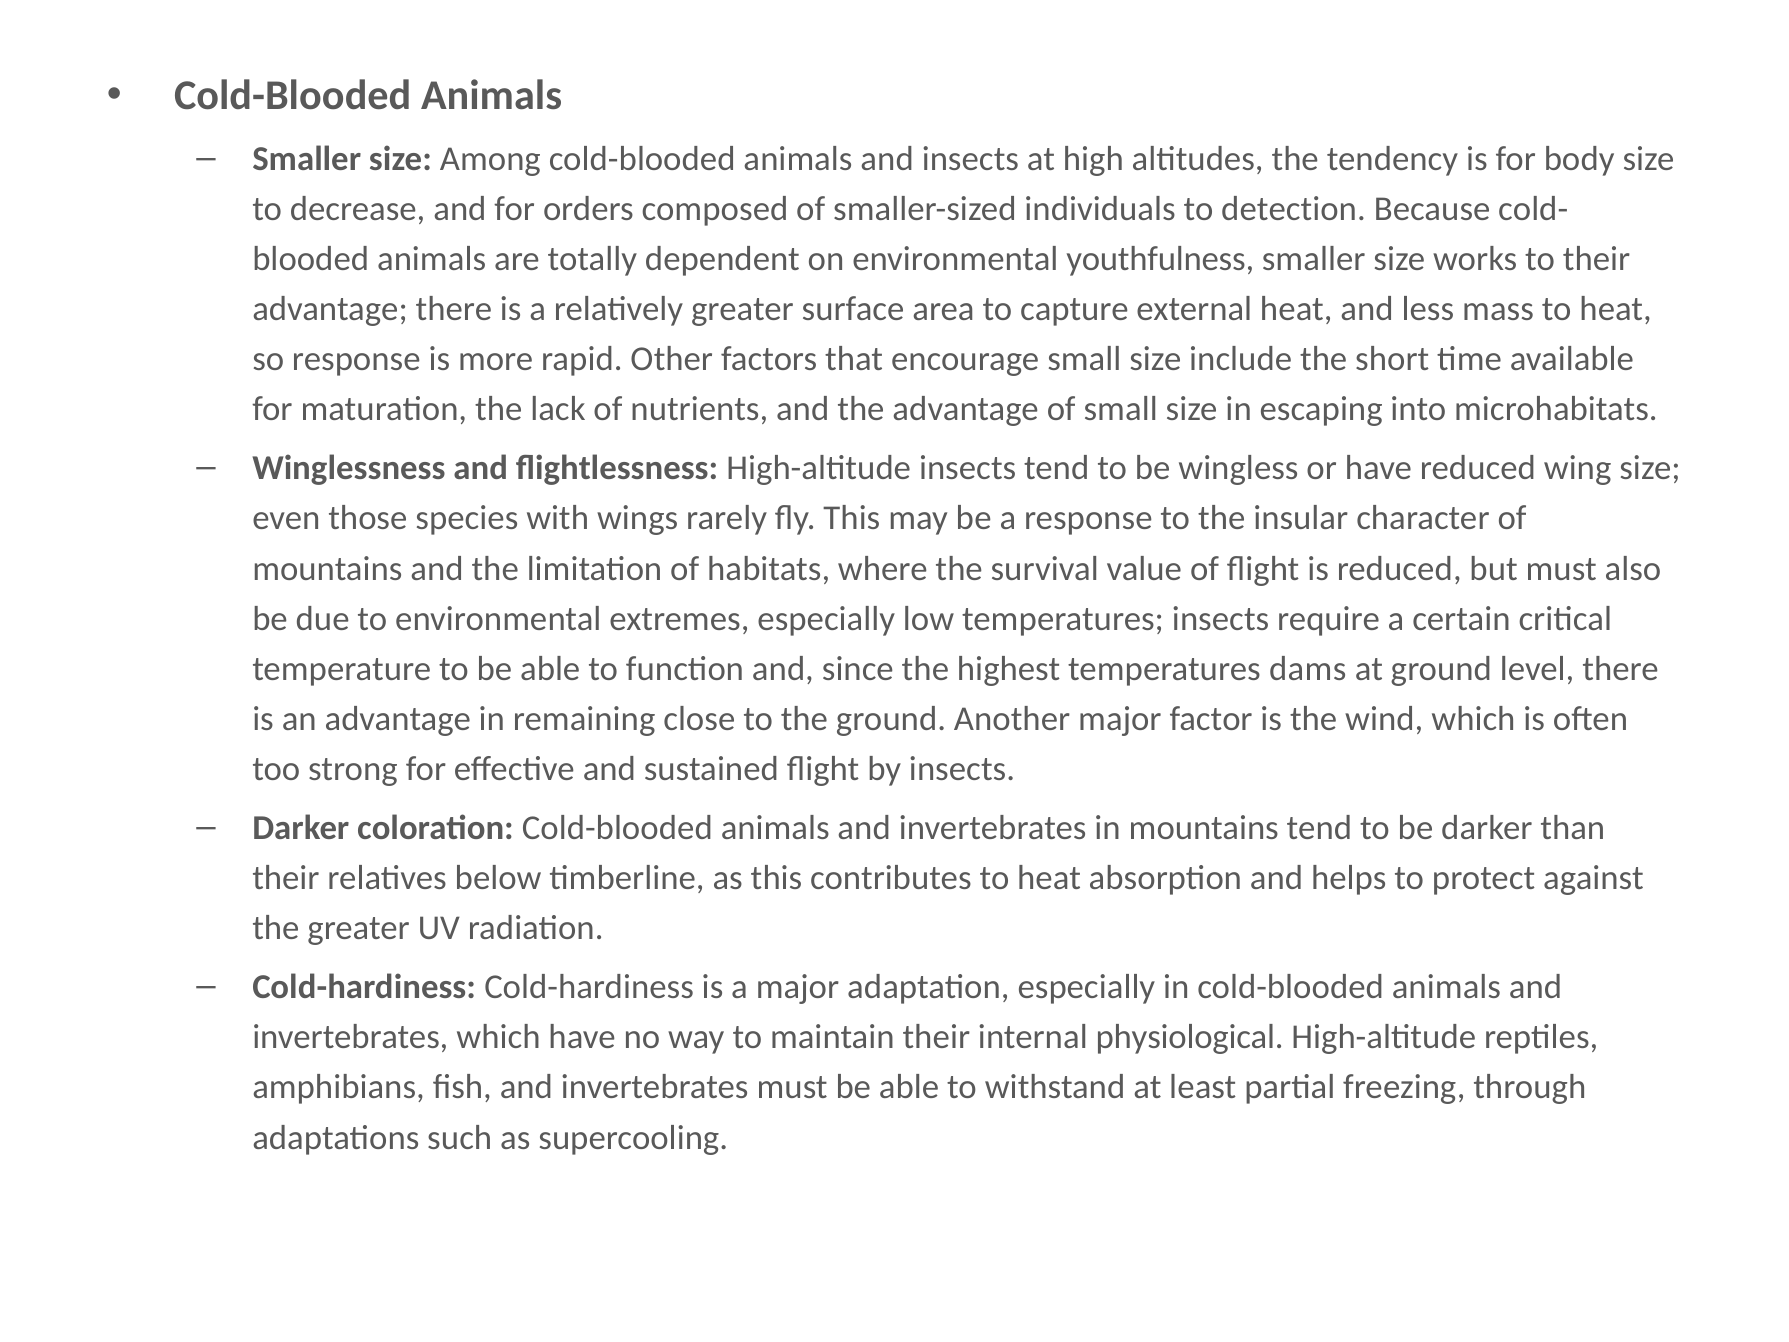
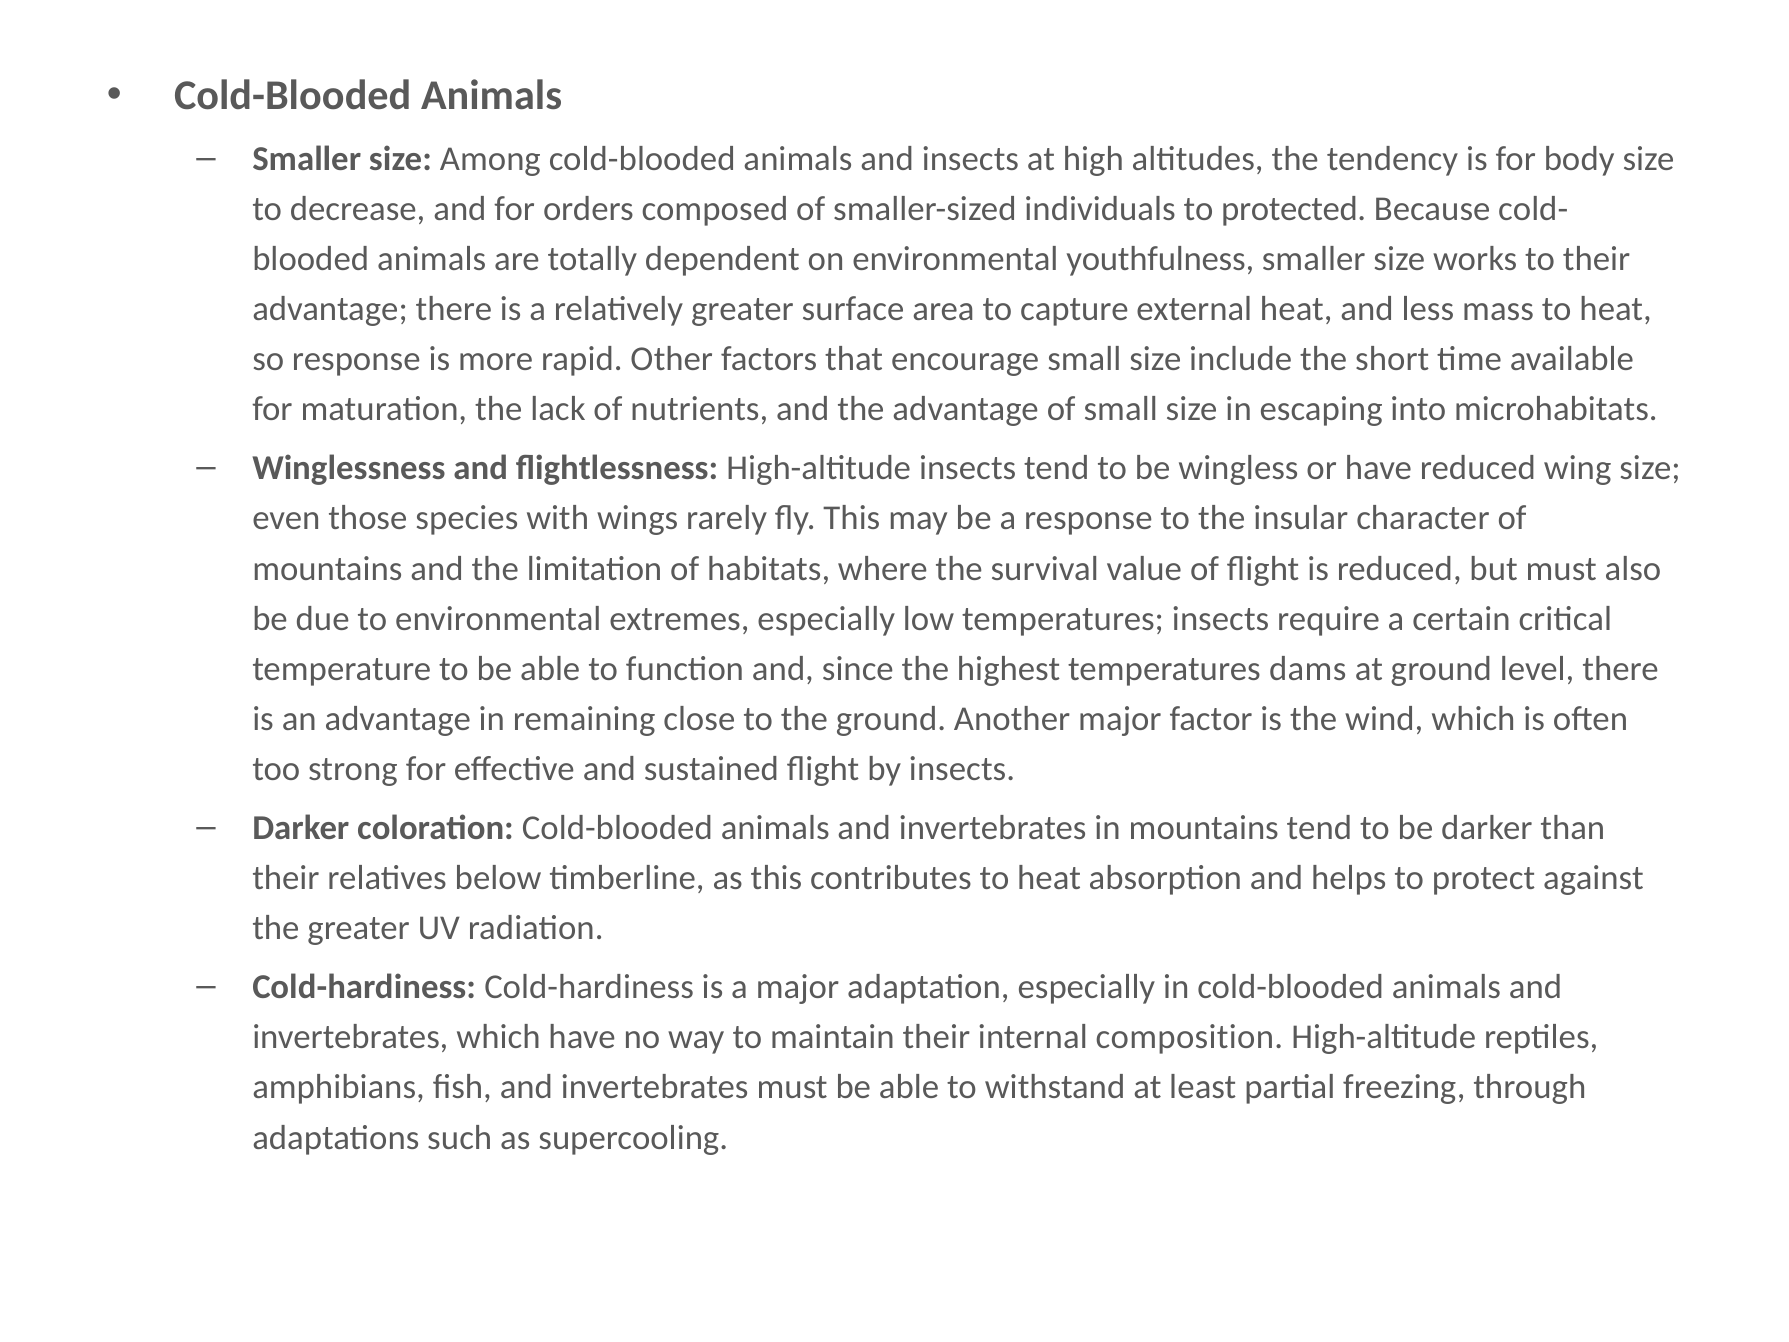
detection: detection -> protected (1294, 209)
physiological: physiological -> composition (1189, 1037)
